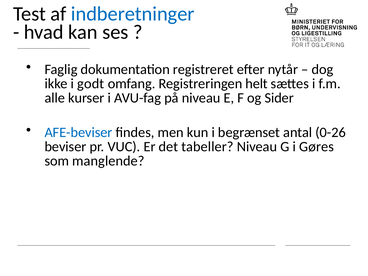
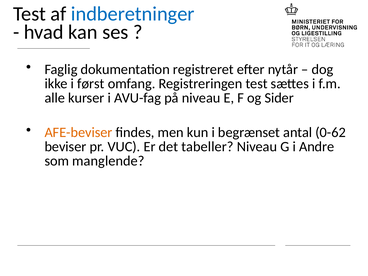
godt: godt -> først (91, 84)
Registreringen helt: helt -> test (257, 84)
AFE-beviser colour: blue -> orange (78, 132)
0-26: 0-26 -> 0-62 (331, 132)
Gøres: Gøres -> Andre (317, 147)
